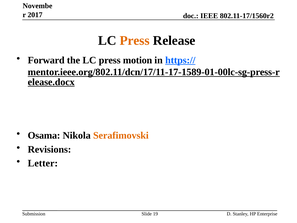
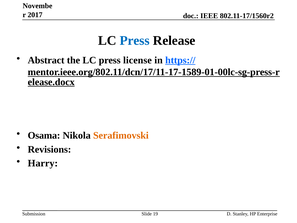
Press colour: orange -> blue (135, 41)
Forward: Forward -> Abstract (46, 60)
motion: motion -> license (137, 60)
Letter: Letter -> Harry (43, 163)
